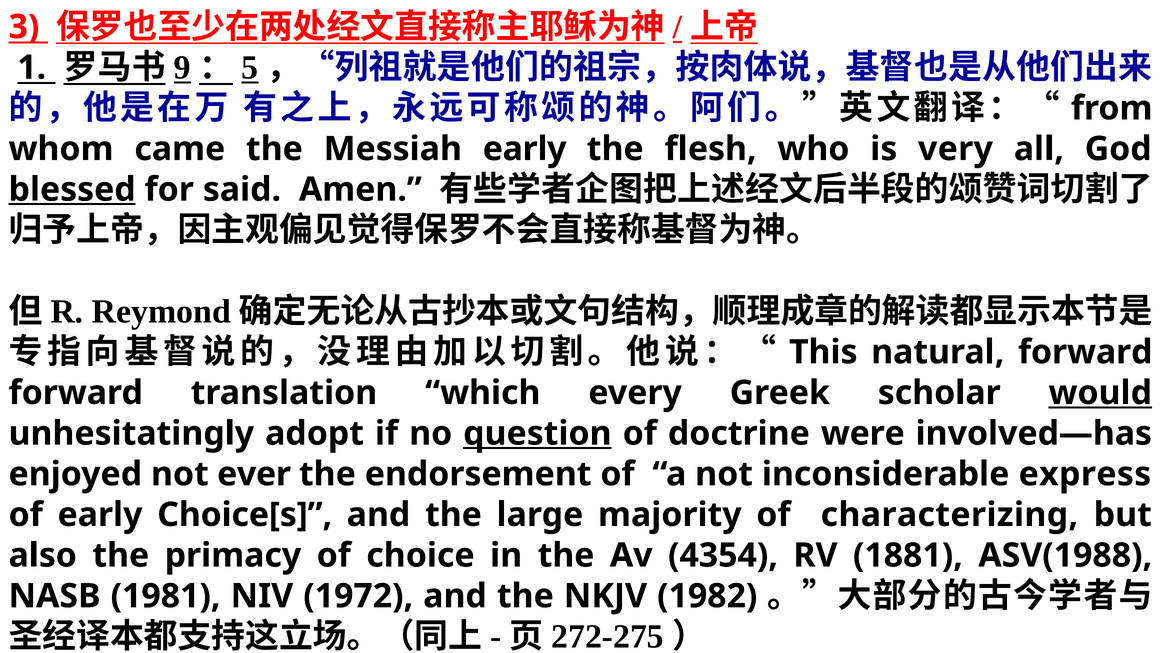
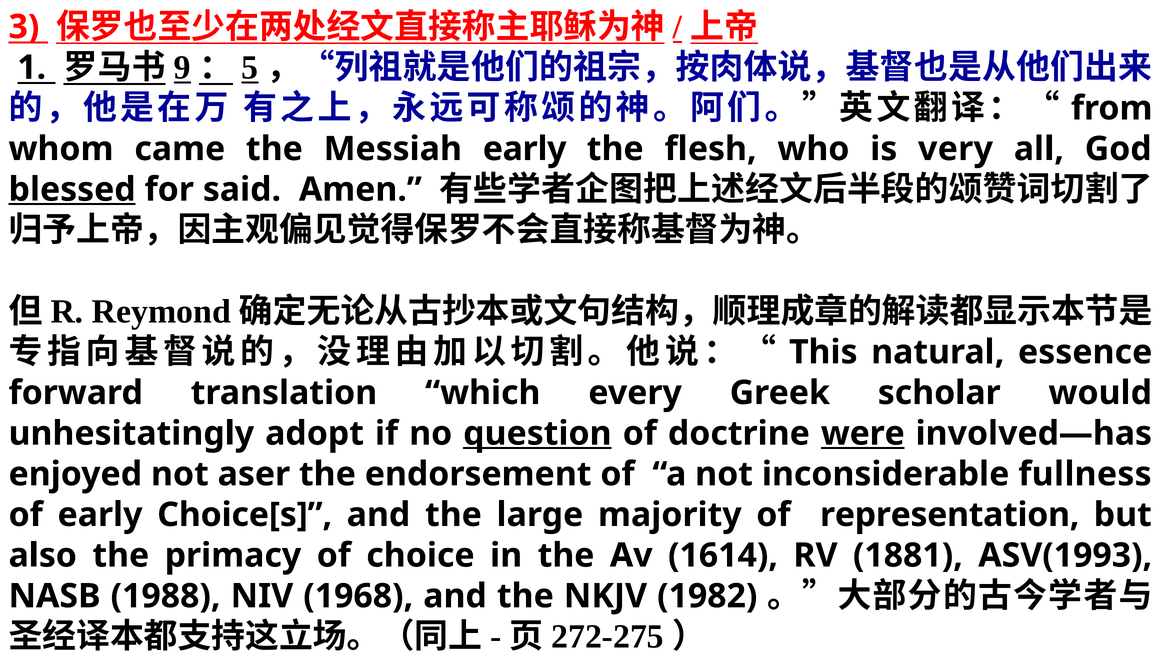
natural forward: forward -> essence (1085, 352)
would underline: present -> none (1100, 393)
were underline: none -> present (863, 434)
ever: ever -> aser (254, 474)
express: express -> fullness (1085, 474)
characterizing: characterizing -> representation (950, 515)
4354: 4354 -> 1614 (723, 555)
ASV(1988: ASV(1988 -> ASV(1993 (1065, 555)
1981: 1981 -> 1988 (166, 596)
1972: 1972 -> 1968 (358, 596)
